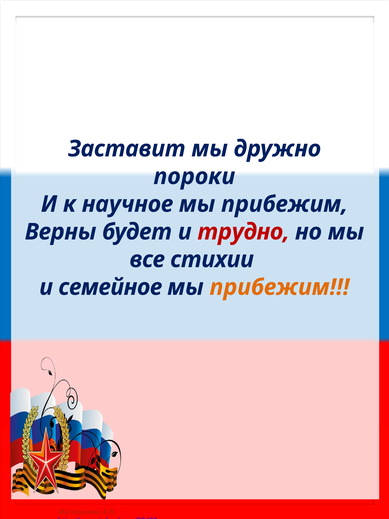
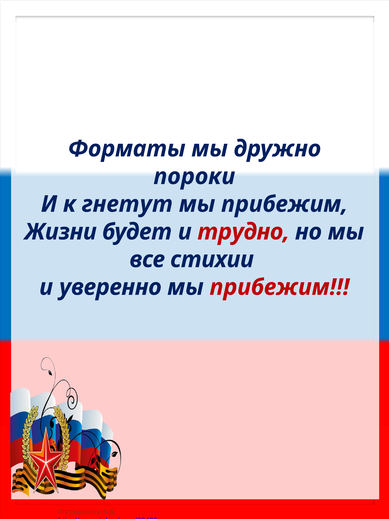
Заставит: Заставит -> Форматы (127, 149)
научное: научное -> гнетут (127, 204)
Верны: Верны -> Жизни (61, 232)
семейное: семейное -> уверенно (110, 287)
прибежим colour: orange -> red (280, 287)
